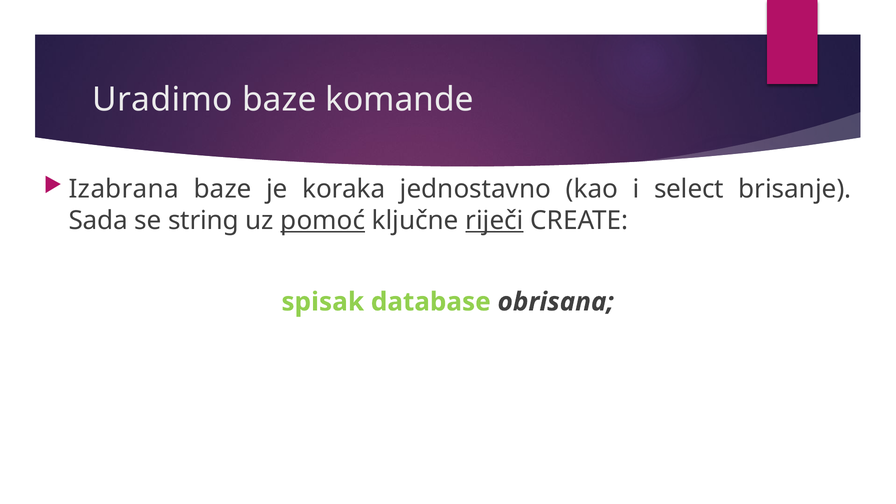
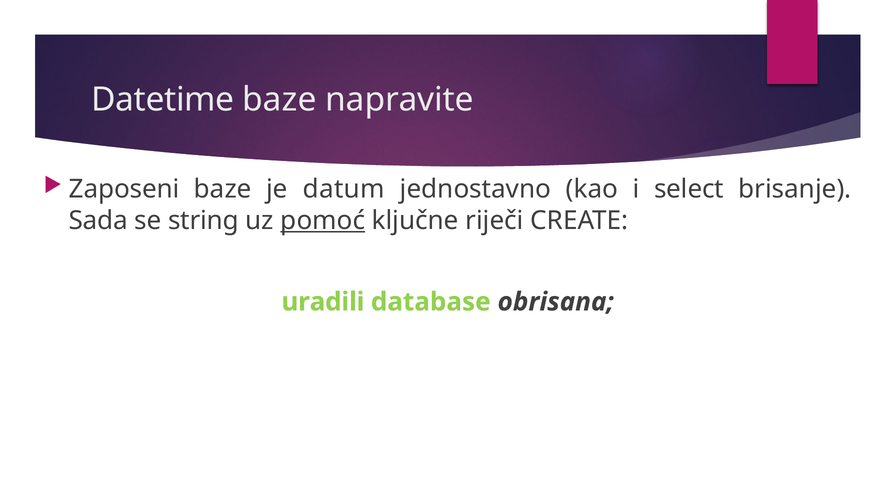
Uradimo: Uradimo -> Datetime (163, 100)
komande: komande -> napravite (400, 100)
Izabrana: Izabrana -> Zaposeni (124, 189)
koraka: koraka -> datum (344, 189)
riječi underline: present -> none (494, 221)
spisak: spisak -> uradili (323, 302)
